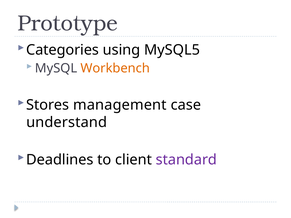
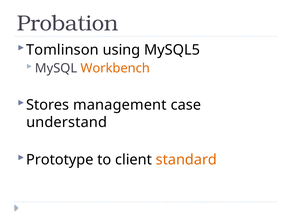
Prototype: Prototype -> Probation (68, 23)
Categories: Categories -> Tomlinson (62, 50)
Deadlines: Deadlines -> Prototype (60, 160)
standard colour: purple -> orange (186, 160)
